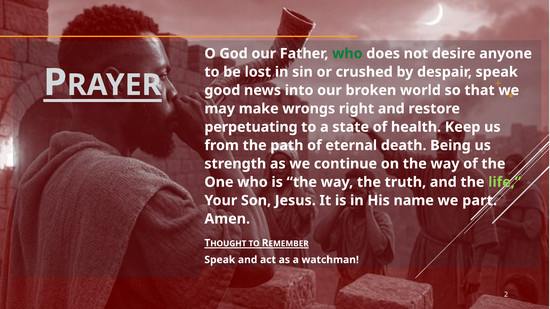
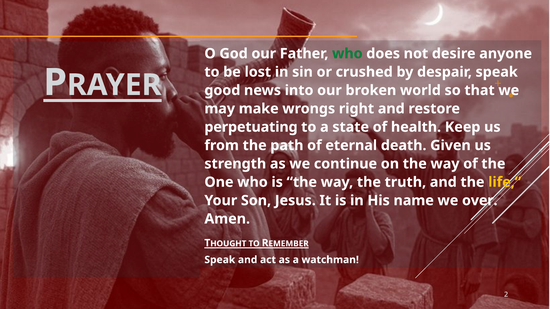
Being: Being -> Given (450, 146)
life colour: light green -> yellow (505, 182)
part: part -> over (480, 201)
